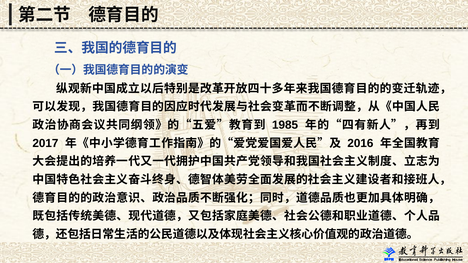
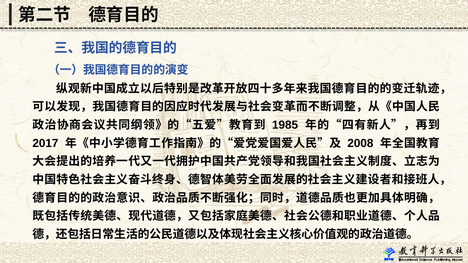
2016: 2016 -> 2008 (360, 143)
